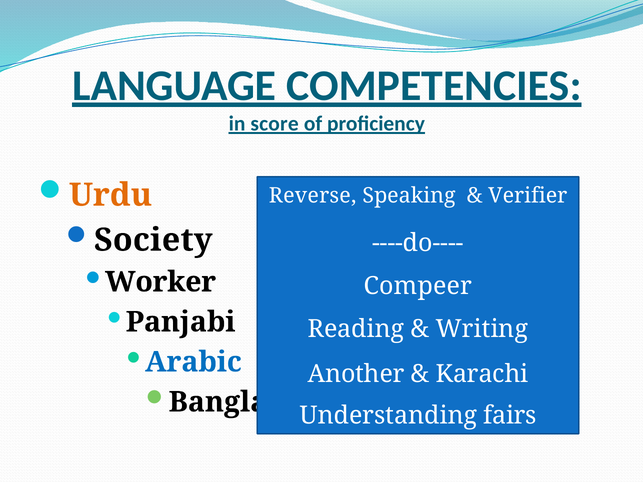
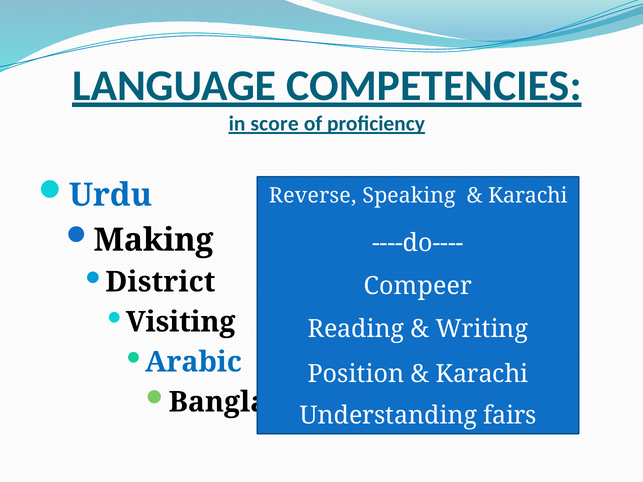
Urdu colour: orange -> blue (111, 195)
Verifier: Verifier -> Karachi (528, 196)
Society: Society -> Making (153, 240)
Worker: Worker -> District (160, 282)
Panjabi: Panjabi -> Visiting (181, 322)
Another: Another -> Position (356, 374)
